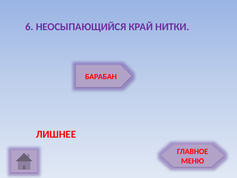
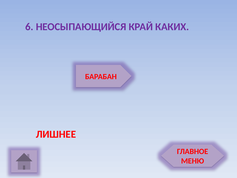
НИТКИ: НИТКИ -> КАКИХ (172, 27)
